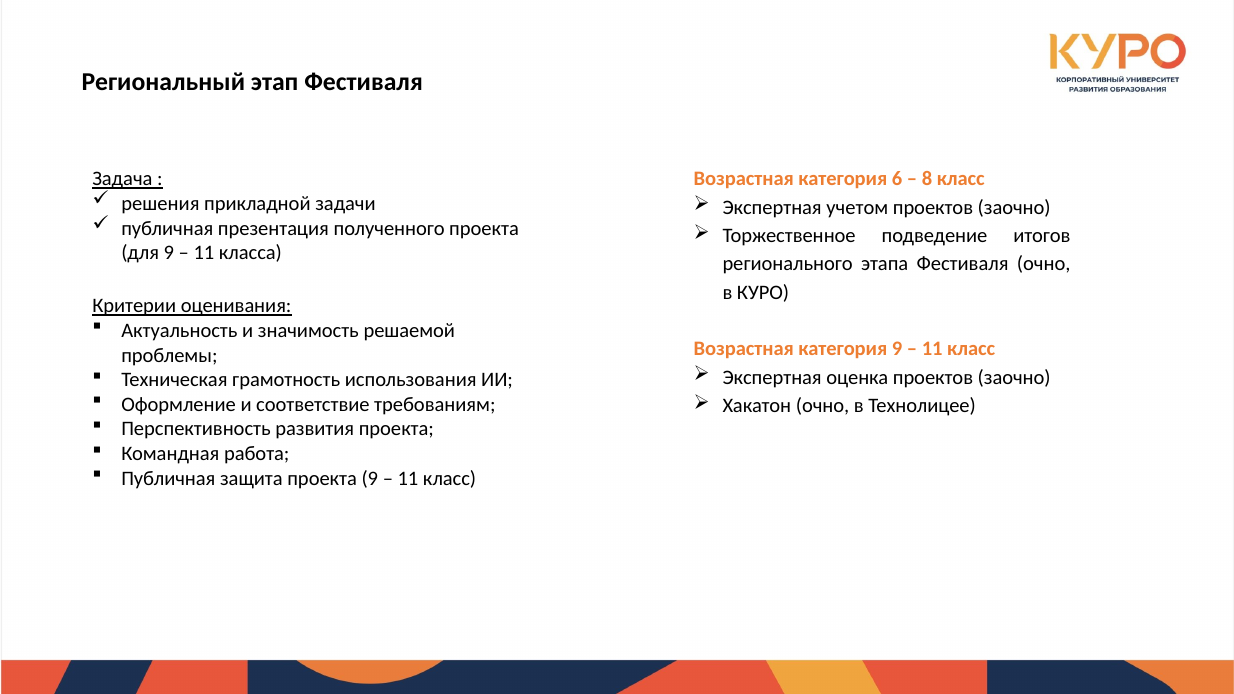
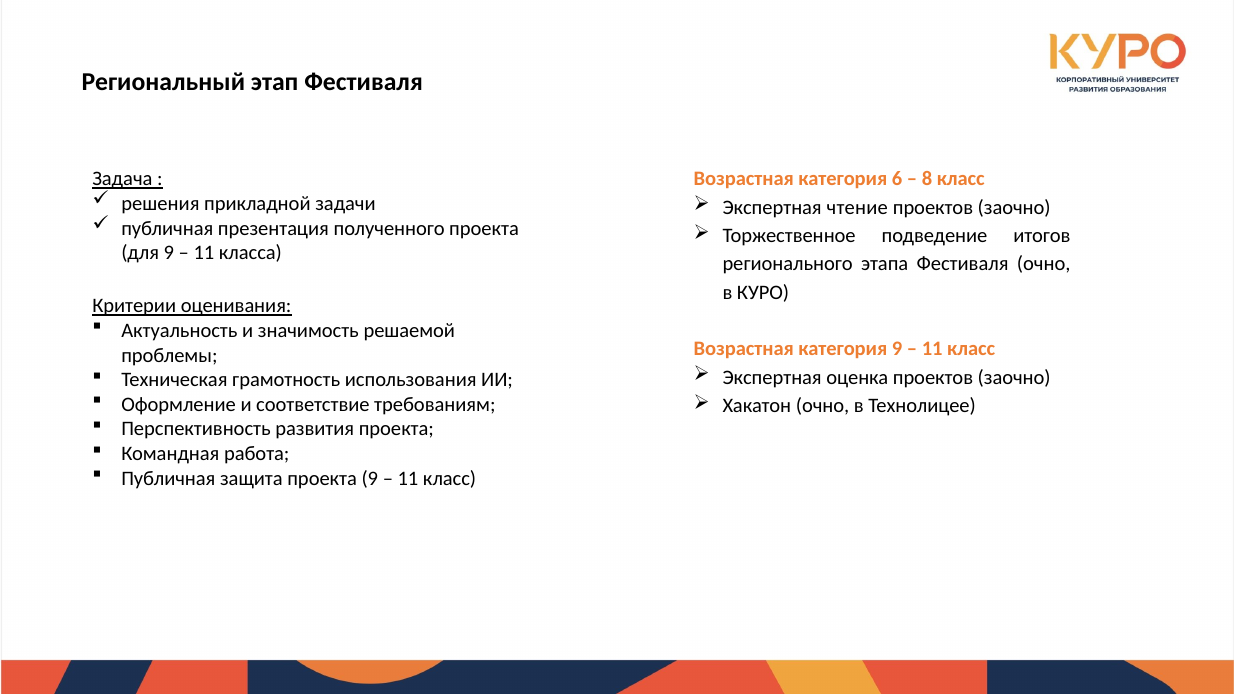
учетом: учетом -> чтение (857, 207)
